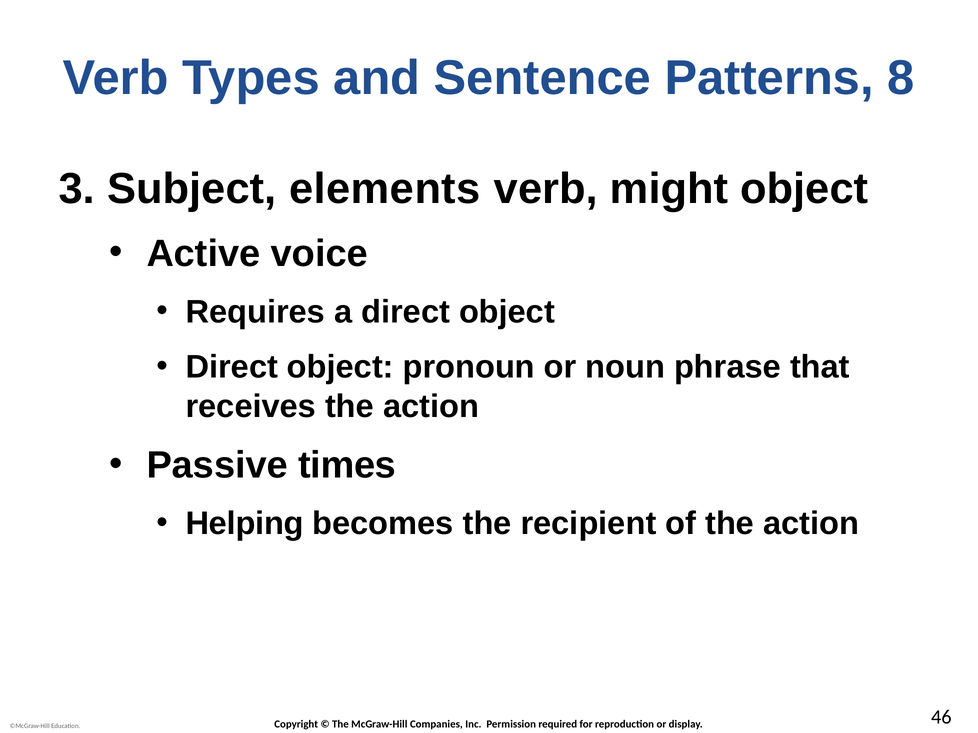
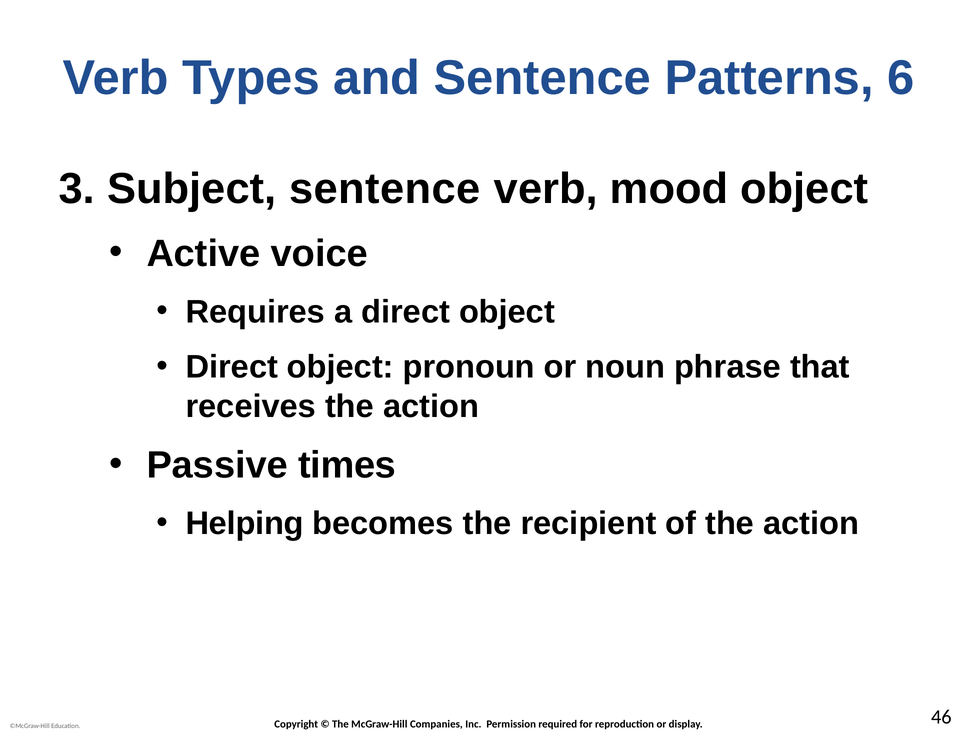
8: 8 -> 6 (901, 78)
Subject elements: elements -> sentence (385, 189)
might: might -> mood (669, 189)
